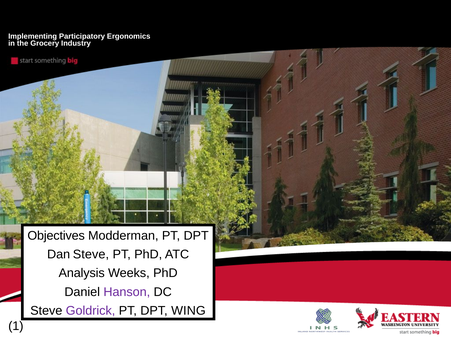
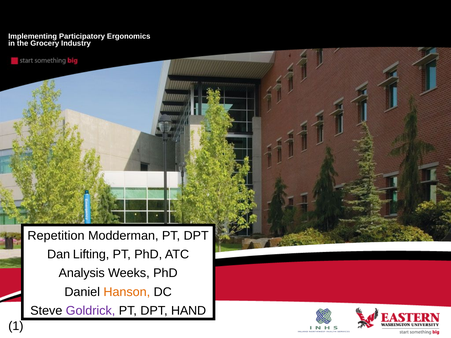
Objectives: Objectives -> Repetition (56, 236)
Dan Steve: Steve -> Lifting (91, 255)
Hanson colour: purple -> orange (127, 292)
WING: WING -> HAND (189, 311)
